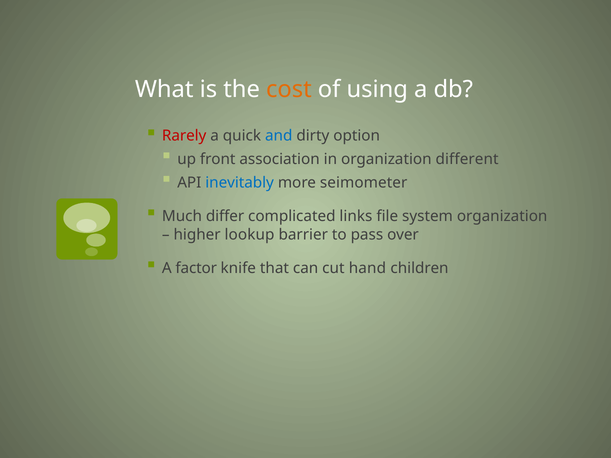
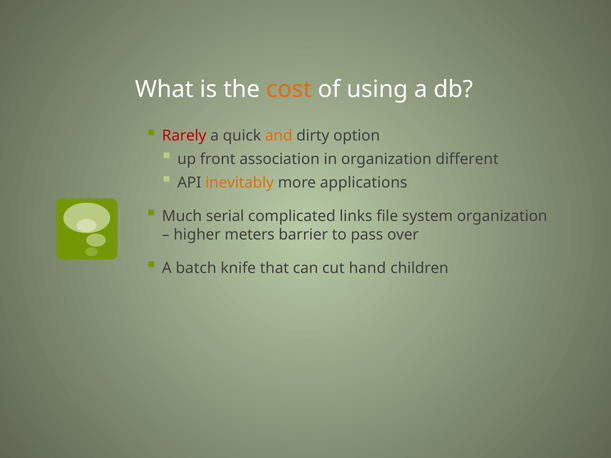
and colour: blue -> orange (279, 136)
inevitably colour: blue -> orange (240, 183)
seimometer: seimometer -> applications (364, 183)
differ: differ -> serial (225, 216)
lookup: lookup -> meters (250, 235)
factor: factor -> batch (196, 268)
